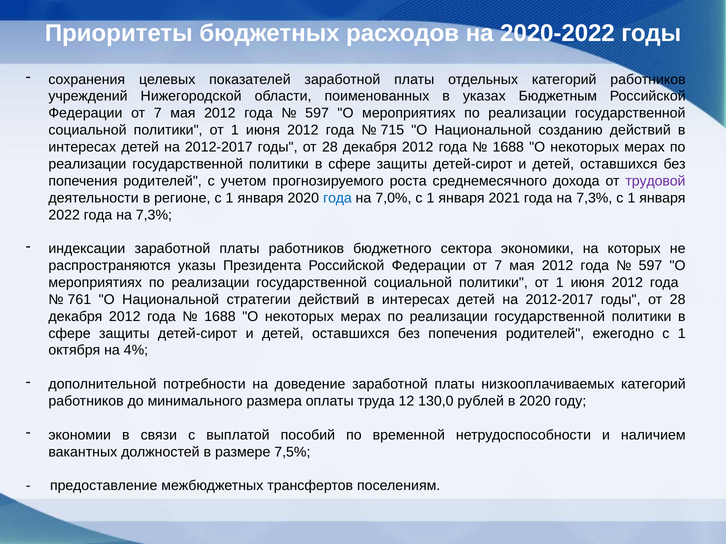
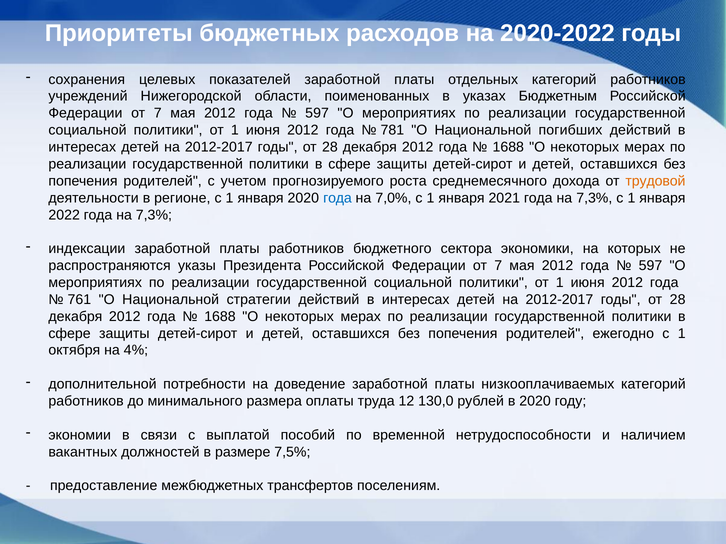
715: 715 -> 781 (392, 130)
созданию: созданию -> погибших (571, 130)
трудовой colour: purple -> orange (655, 181)
